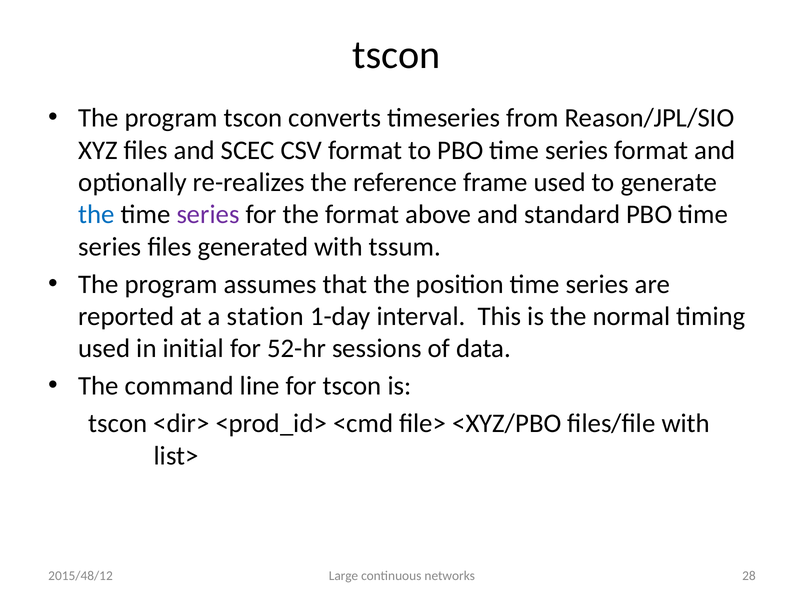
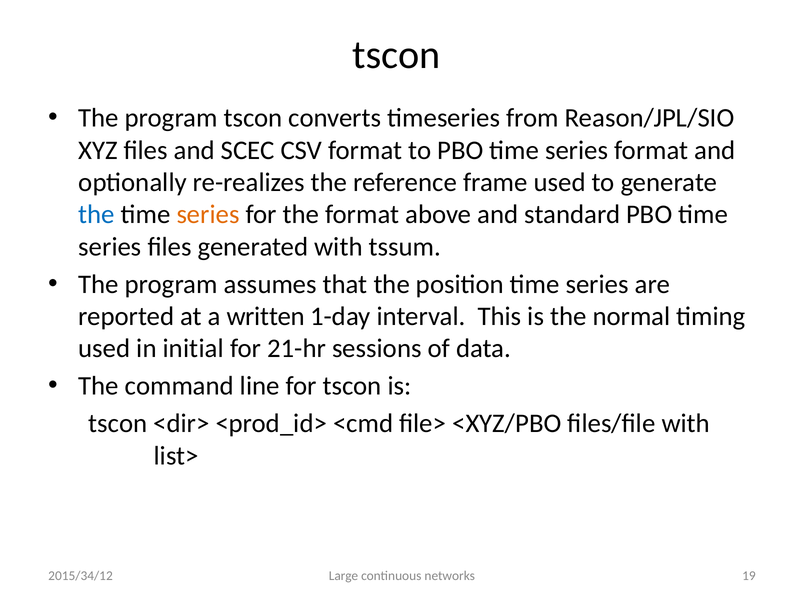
series colour: purple -> orange (208, 215)
station: station -> written (266, 316)
52-hr: 52-hr -> 21-hr (297, 348)
28: 28 -> 19 (749, 576)
2015/48/12: 2015/48/12 -> 2015/34/12 (81, 576)
